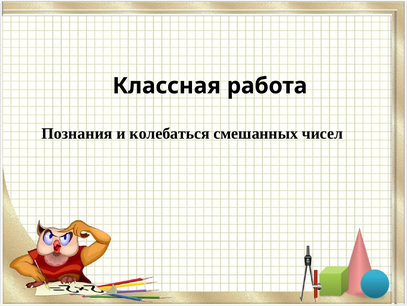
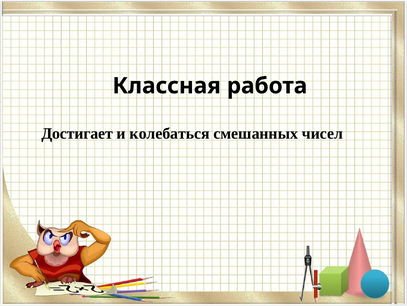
Познания: Познания -> Достигает (77, 133)
